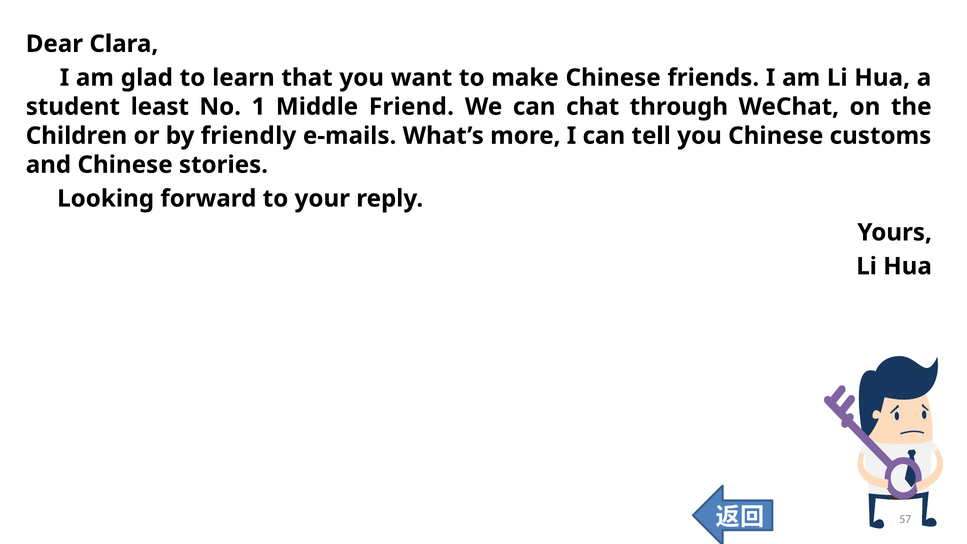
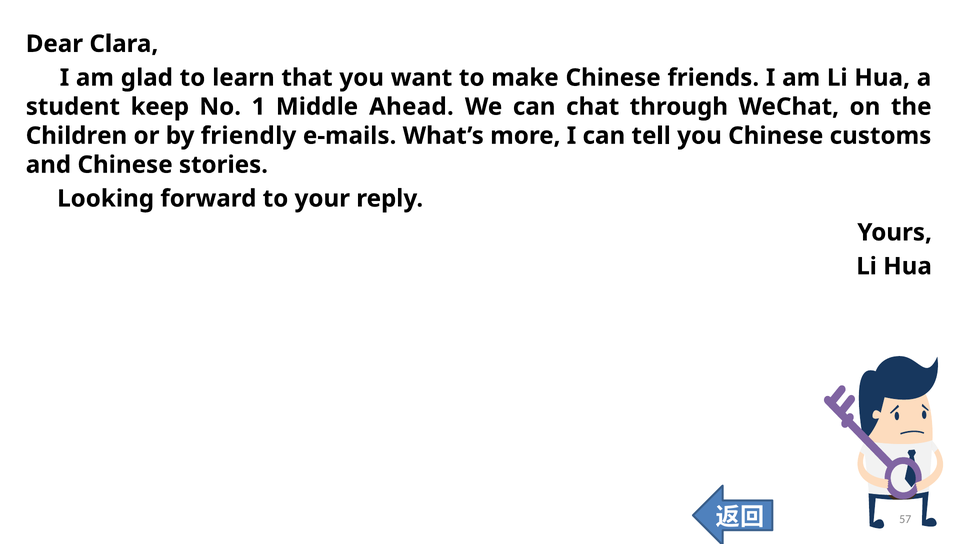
least: least -> keep (160, 107)
Friend: Friend -> Ahead (411, 107)
